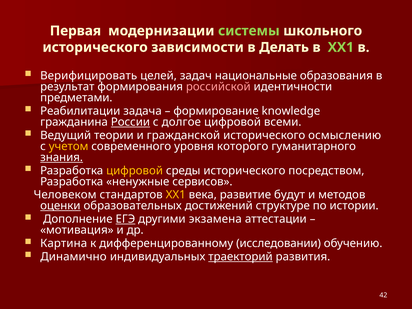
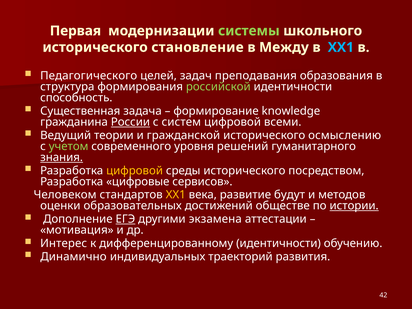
зависимости: зависимости -> становление (197, 47)
Делать: Делать -> Между (284, 47)
ХХ1 colour: light green -> light blue (341, 47)
Верифицировать: Верифицировать -> Педагогического (89, 76)
национальные: национальные -> преподавания (256, 76)
результат: результат -> структура (67, 87)
российской colour: pink -> light green (218, 87)
предметами: предметами -> способность (76, 98)
Реабилитации: Реабилитации -> Существенная (80, 111)
долгое: долгое -> систем (181, 122)
учетом colour: yellow -> light green (69, 146)
которого: которого -> решений (243, 146)
ненужные: ненужные -> цифровые (138, 182)
оценки underline: present -> none (60, 206)
структуре: структуре -> обществе (283, 206)
истории underline: none -> present (354, 206)
Картина: Картина -> Интерес (64, 243)
дифференцированному исследовании: исследовании -> идентичности (279, 243)
траекторий underline: present -> none (240, 257)
